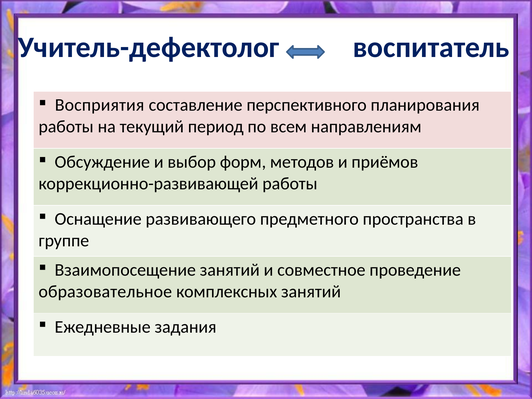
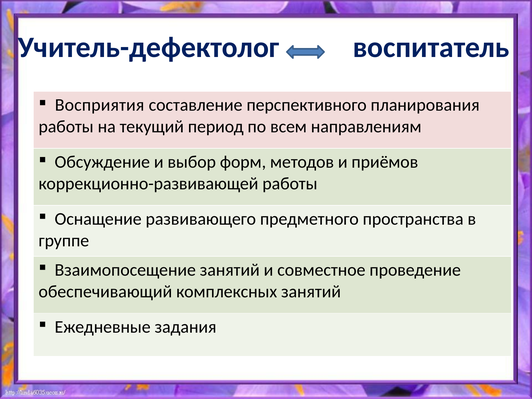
образовательное: образовательное -> обеспечивающий (105, 292)
